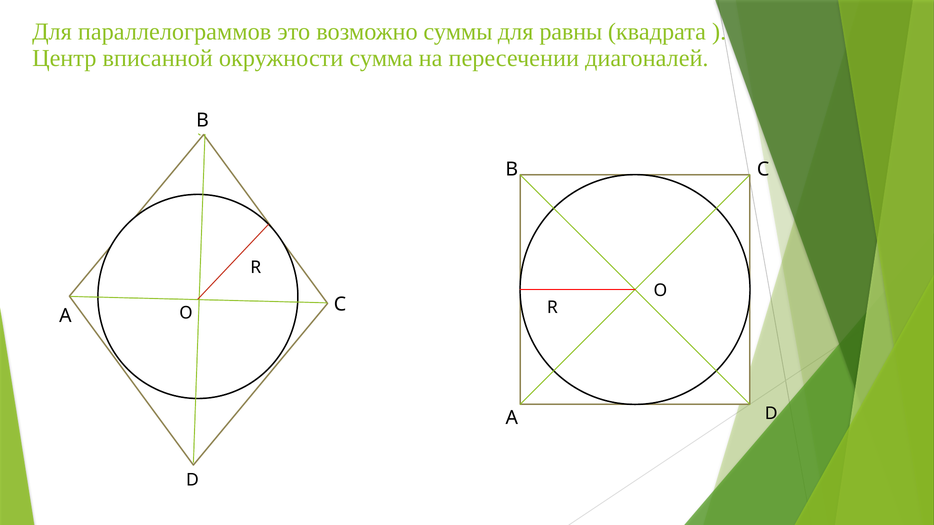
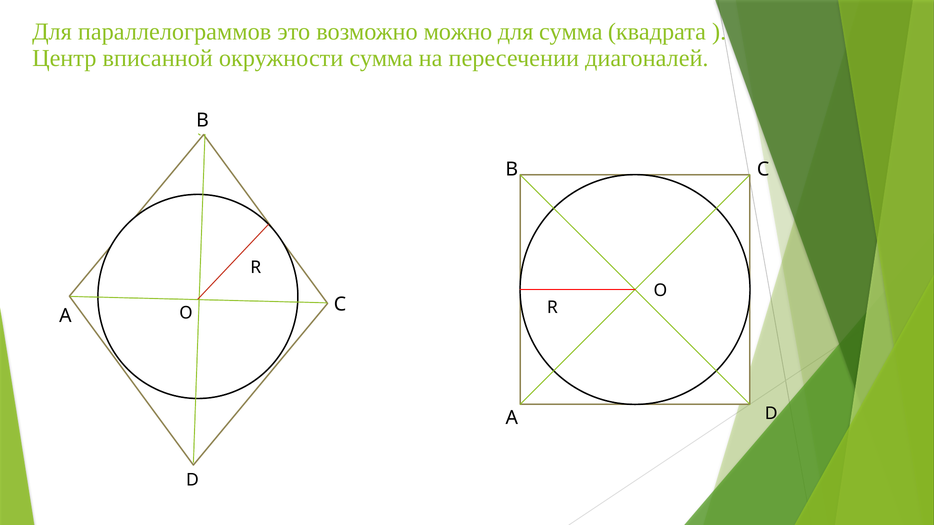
суммы: суммы -> можно (458, 32)
для равны: равны -> сумма (571, 32)
